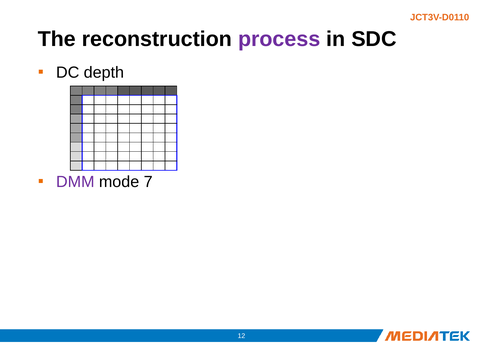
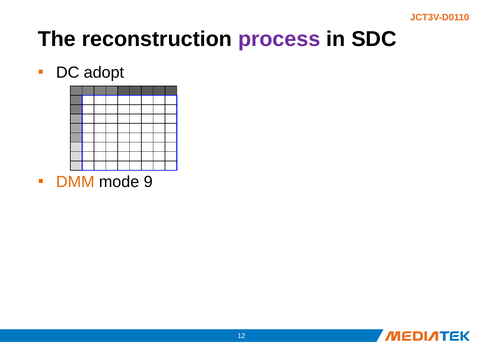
depth: depth -> adopt (104, 73)
DMM colour: purple -> orange (75, 182)
7: 7 -> 9 (148, 182)
